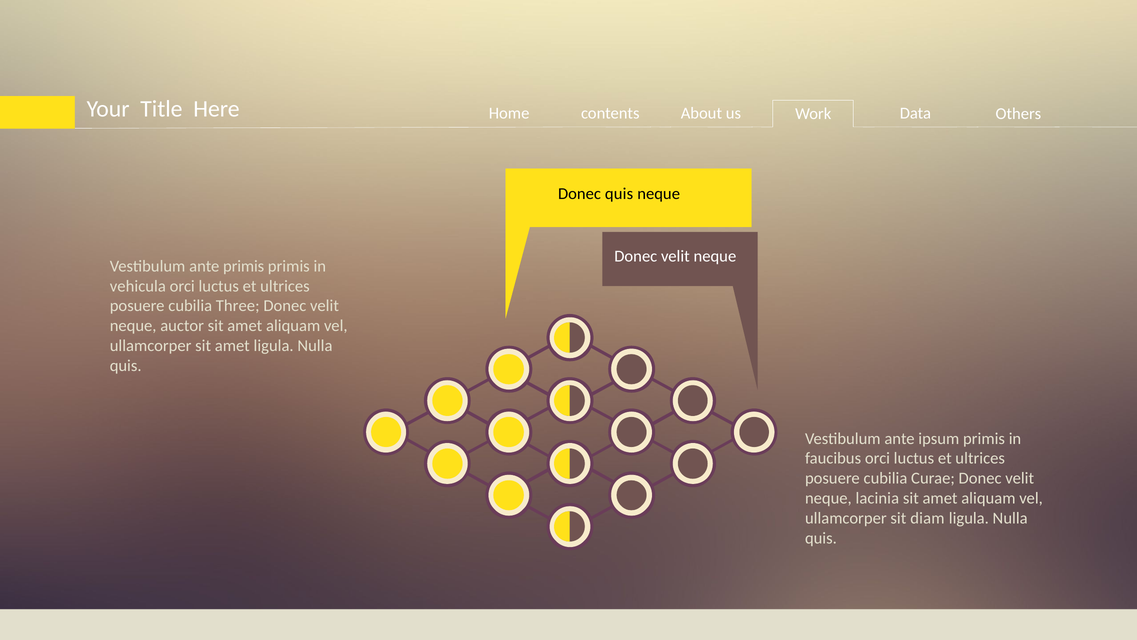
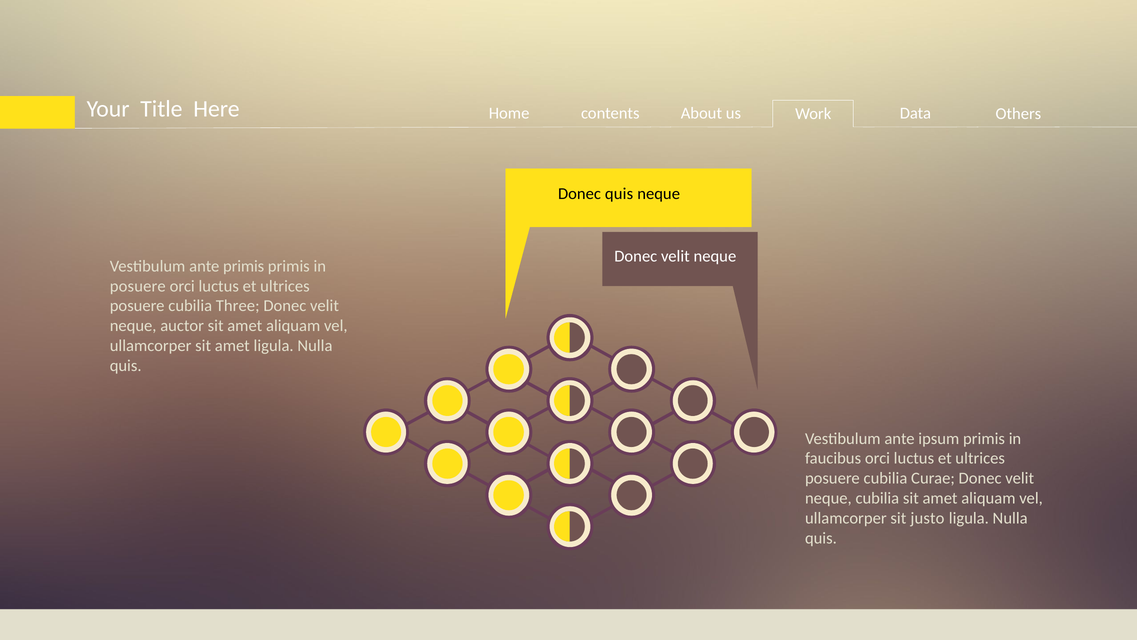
vehicula: vehicula -> posuere (138, 286)
neque lacinia: lacinia -> cubilia (877, 498)
diam: diam -> justo (927, 518)
